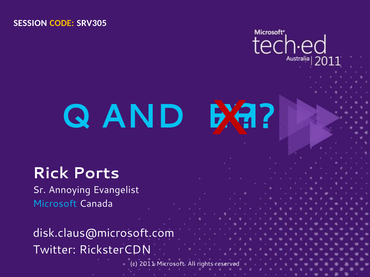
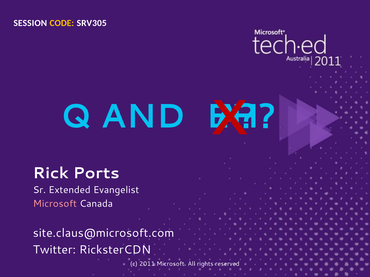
Annoying: Annoying -> Extended (70, 190)
Microsoft colour: light blue -> pink (55, 204)
disk.claus@microsoft.com: disk.claus@microsoft.com -> site.claus@microsoft.com (104, 233)
